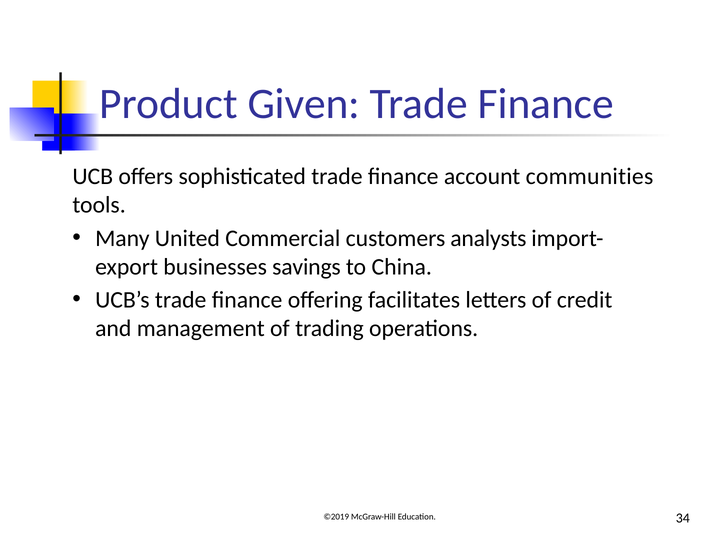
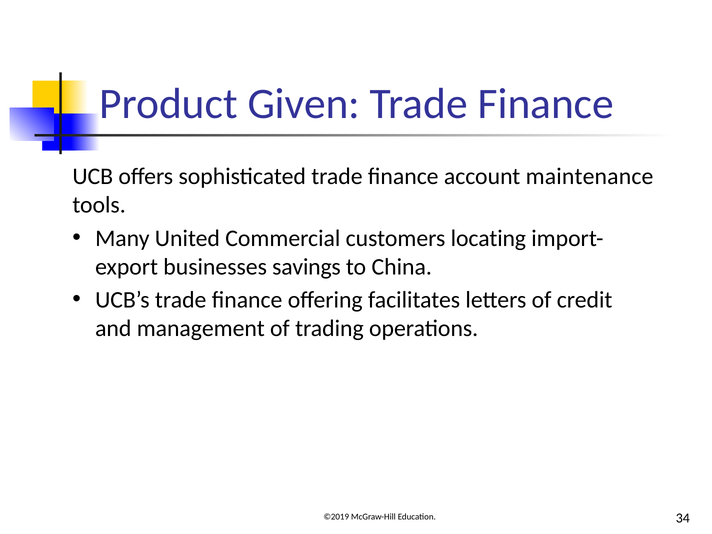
communities: communities -> maintenance (590, 177)
analysts: analysts -> locating (488, 238)
